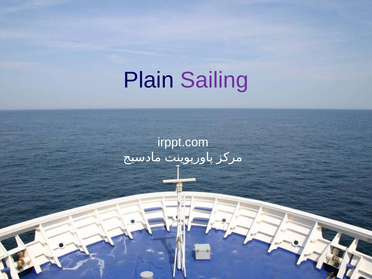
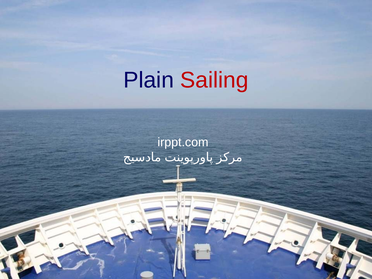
Sailing colour: purple -> red (214, 80)
